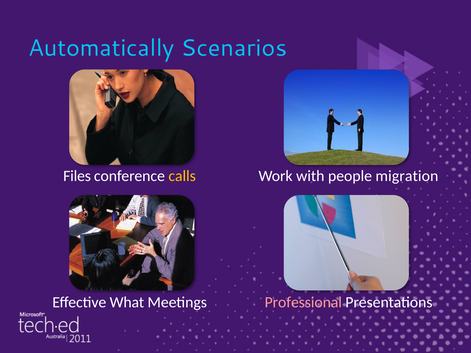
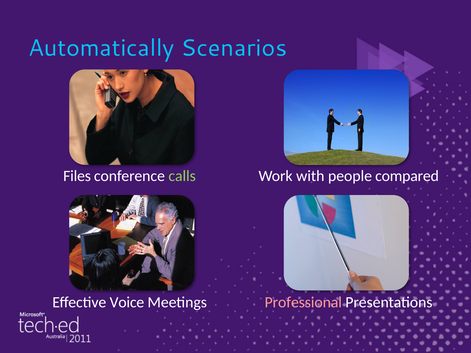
calls colour: yellow -> light green (182, 176)
migration: migration -> compared (407, 176)
What: What -> Voice (127, 303)
